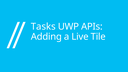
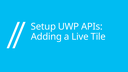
Tasks: Tasks -> Setup (43, 26)
